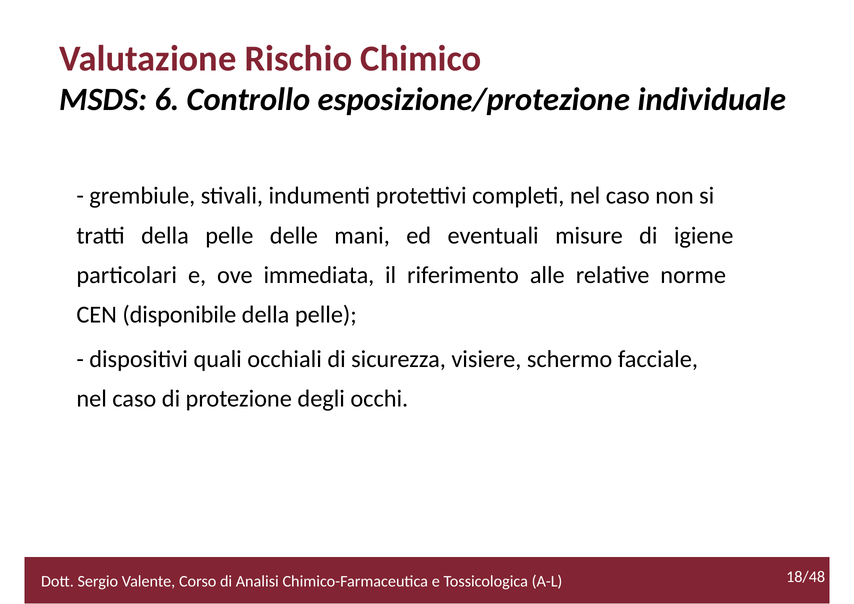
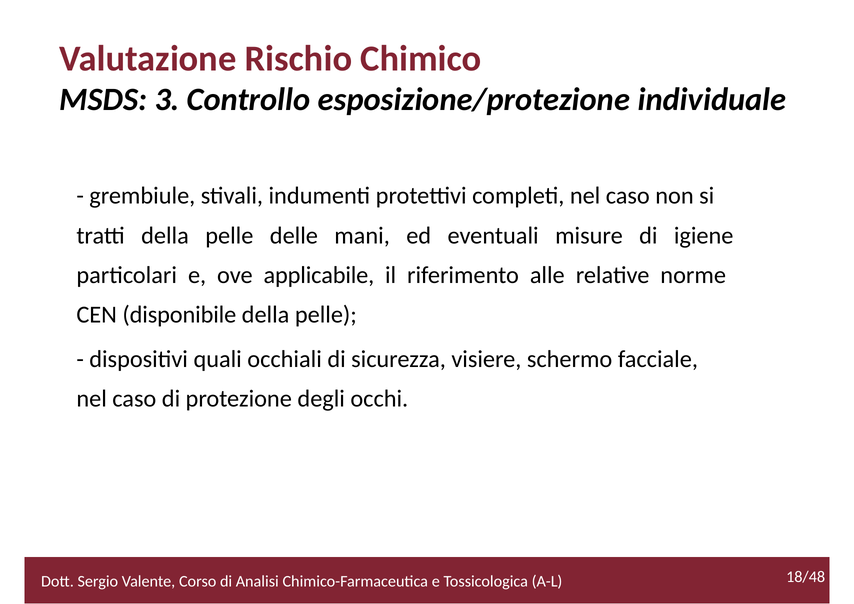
6: 6 -> 3 (167, 100)
immediata: immediata -> applicabile (319, 275)
